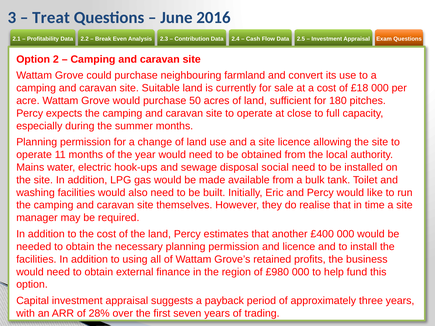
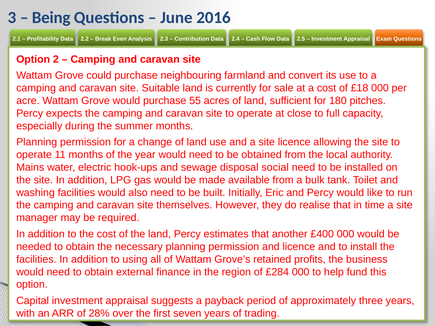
Treat: Treat -> Being (51, 18)
50: 50 -> 55 (195, 101)
£980: £980 -> £284 (277, 272)
